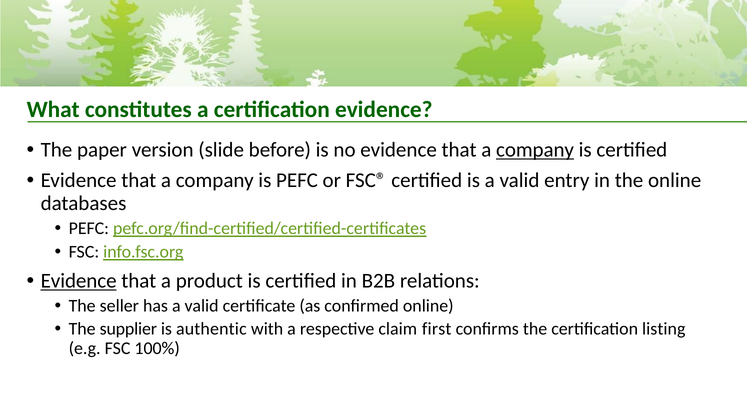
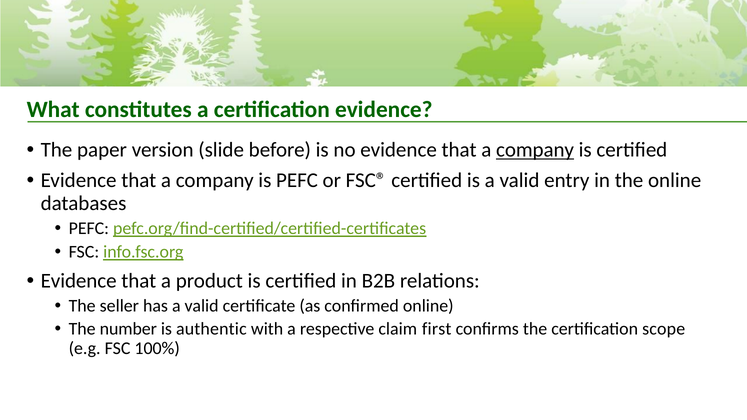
Evidence underline: present -> none (79, 281)
supplier: supplier -> number (128, 329)
listing: listing -> scope (664, 329)
